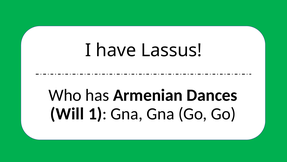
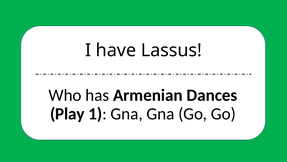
Will: Will -> Play (67, 113)
